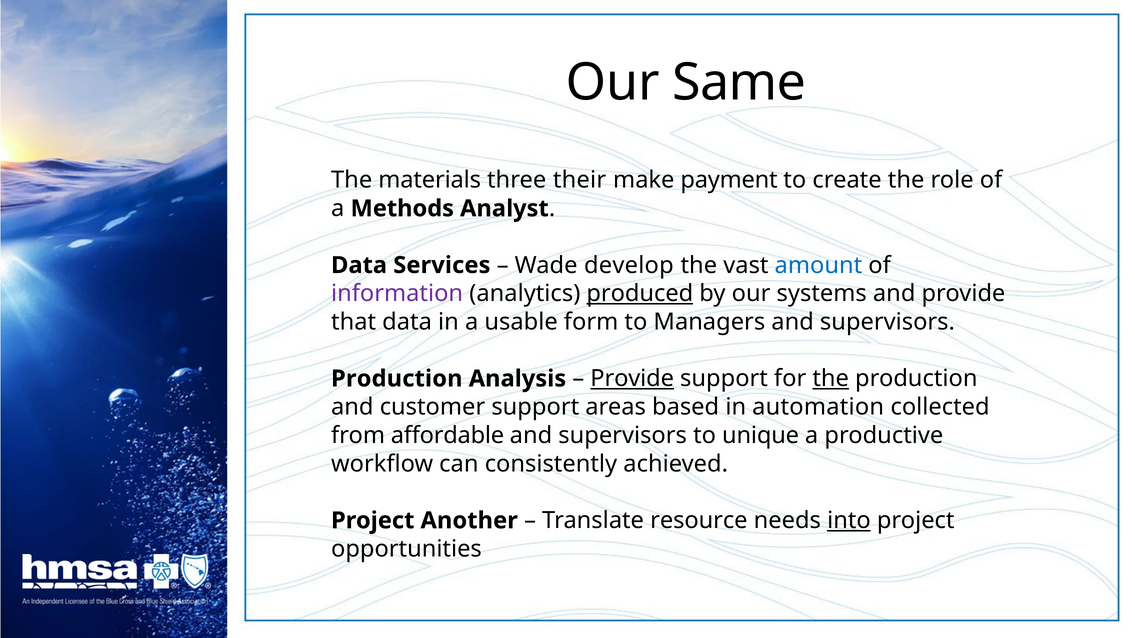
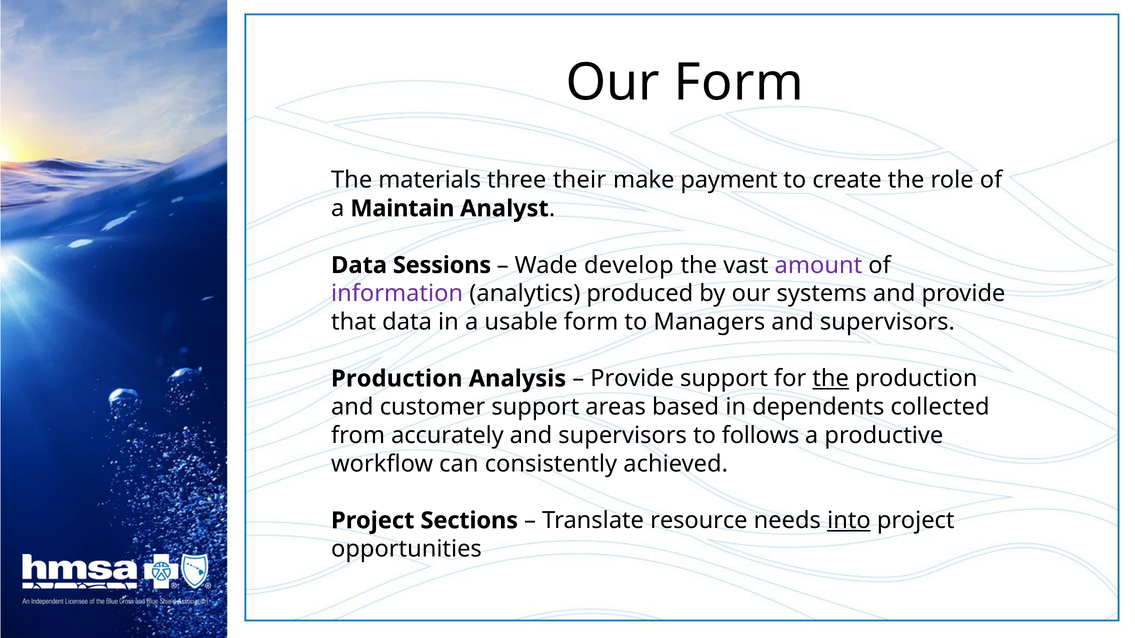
Our Same: Same -> Form (739, 82)
Methods: Methods -> Maintain (402, 209)
Services: Services -> Sessions (442, 265)
amount colour: blue -> purple (818, 265)
produced underline: present -> none (640, 294)
Provide underline: present -> none (632, 379)
automation: automation -> dependents (818, 407)
affordable: affordable -> accurately (447, 436)
unique: unique -> follows (761, 436)
Another: Another -> Sections (469, 521)
